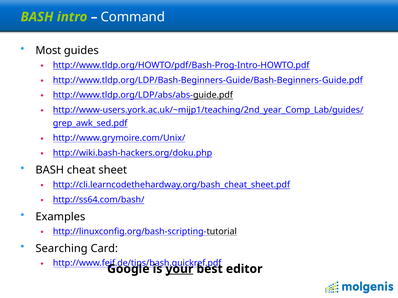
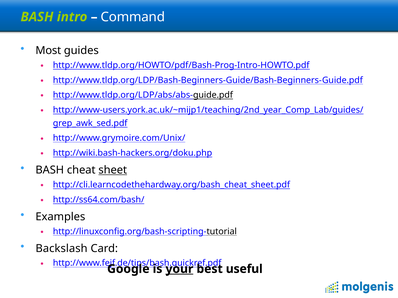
sheet underline: none -> present (113, 170)
Searching: Searching -> Backslash (62, 249)
editor: editor -> useful (244, 269)
